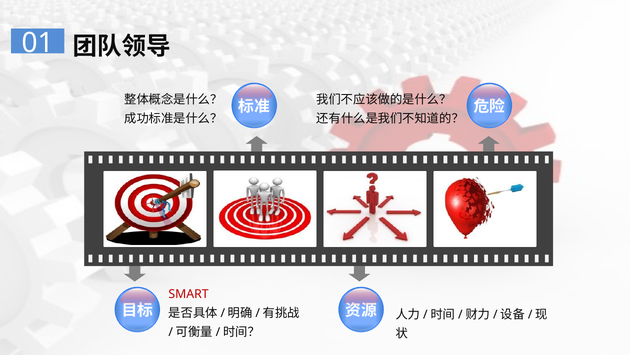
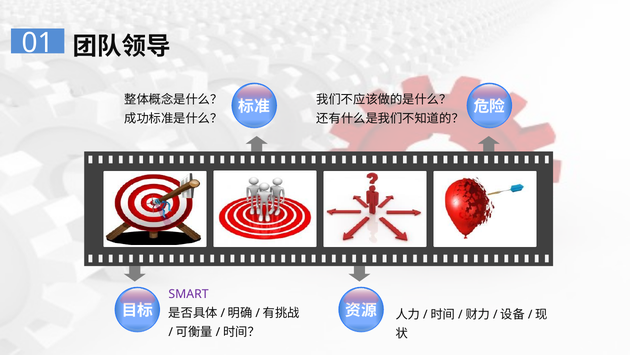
SMART colour: red -> purple (189, 294)
